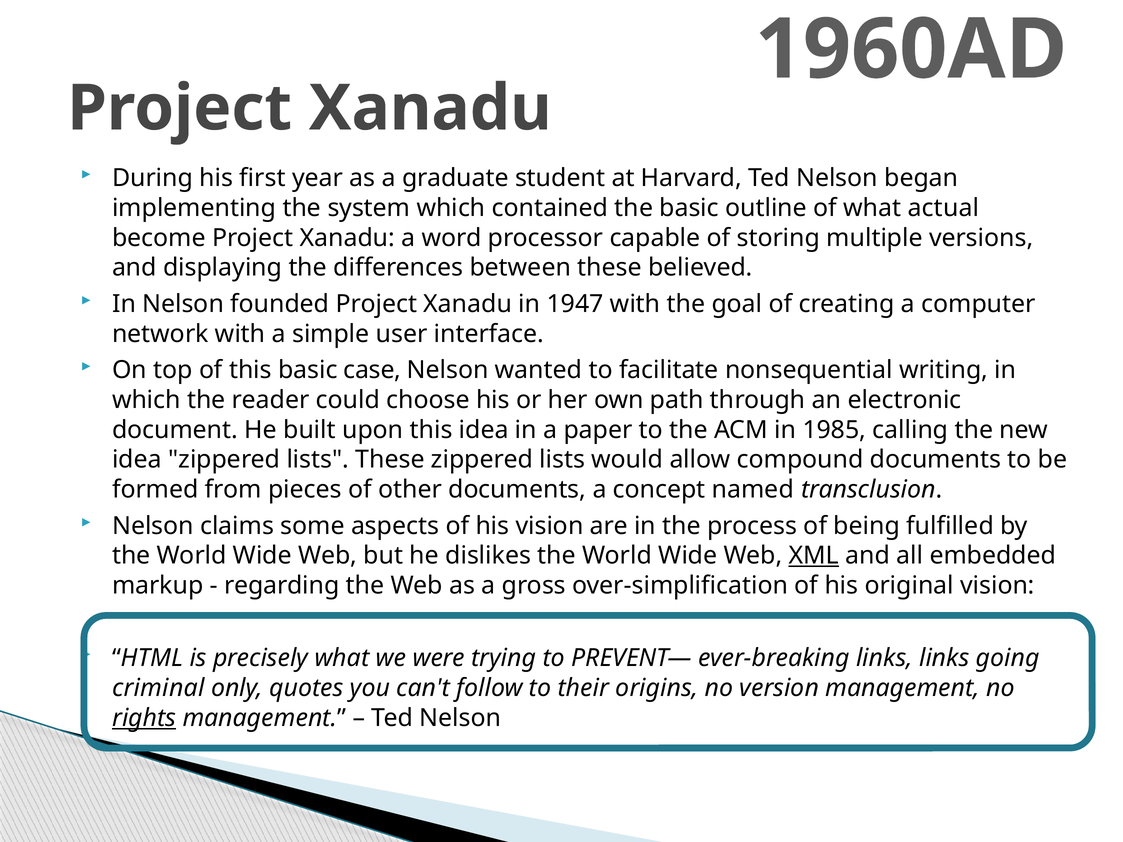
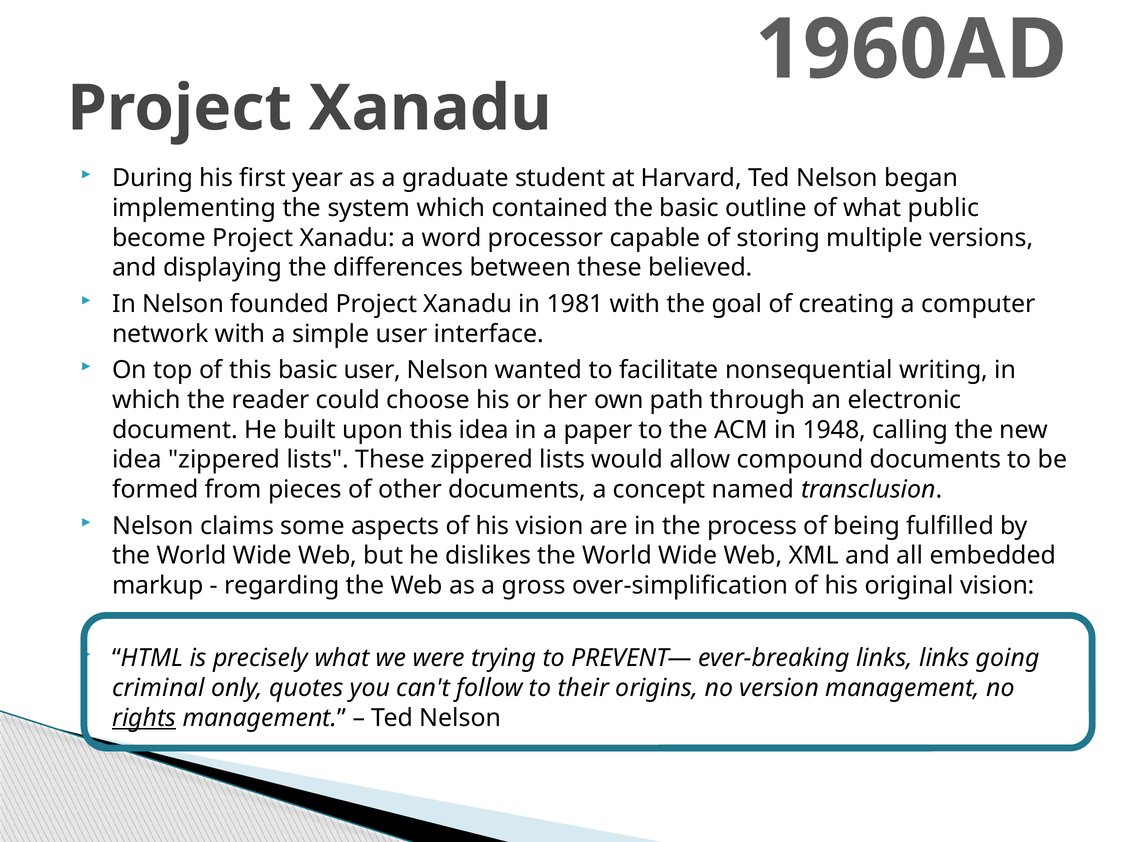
actual: actual -> public (943, 208)
1947: 1947 -> 1981 (575, 304)
basic case: case -> user (372, 370)
1985: 1985 -> 1948 (834, 430)
XML underline: present -> none (814, 556)
